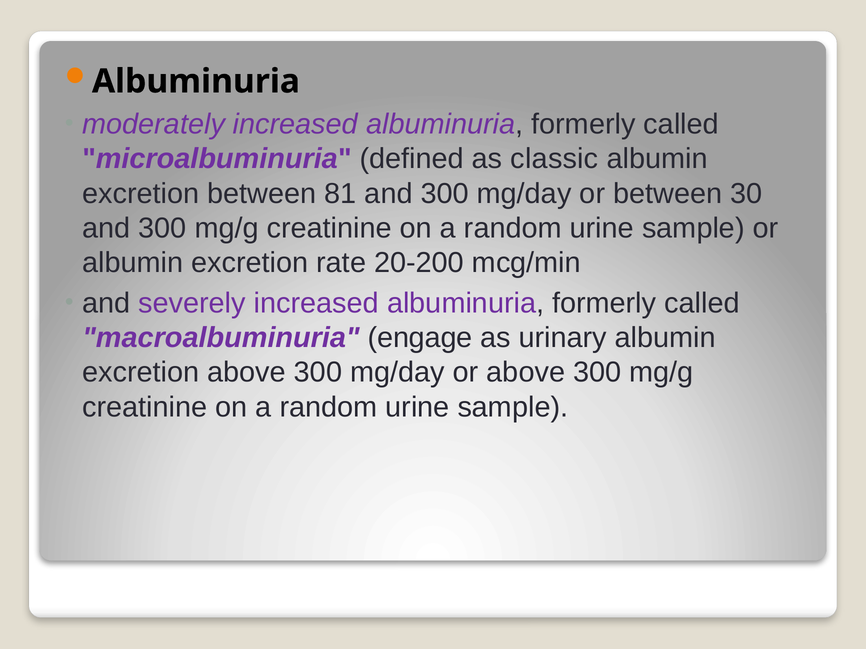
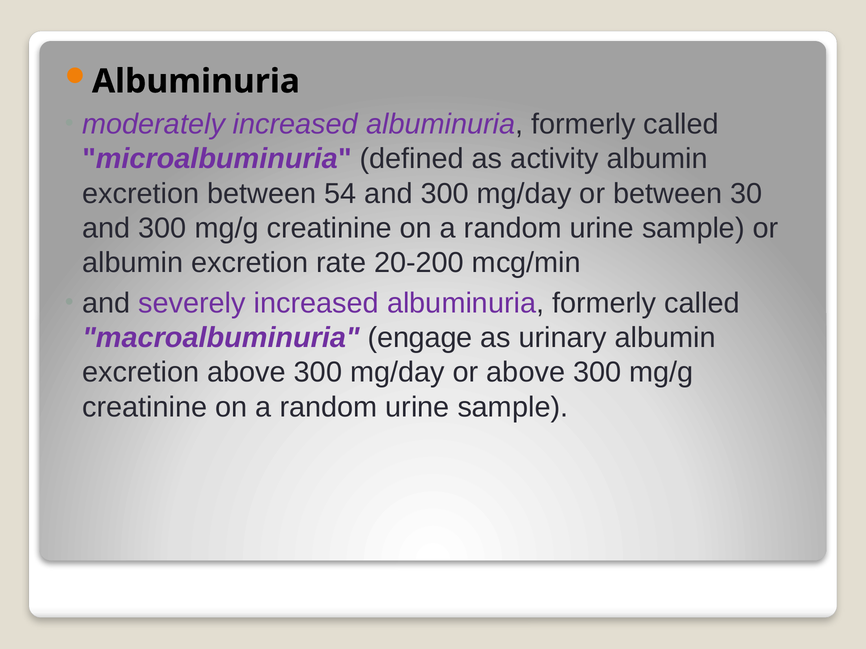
classic: classic -> activity (555, 159)
81: 81 -> 54 (340, 194)
